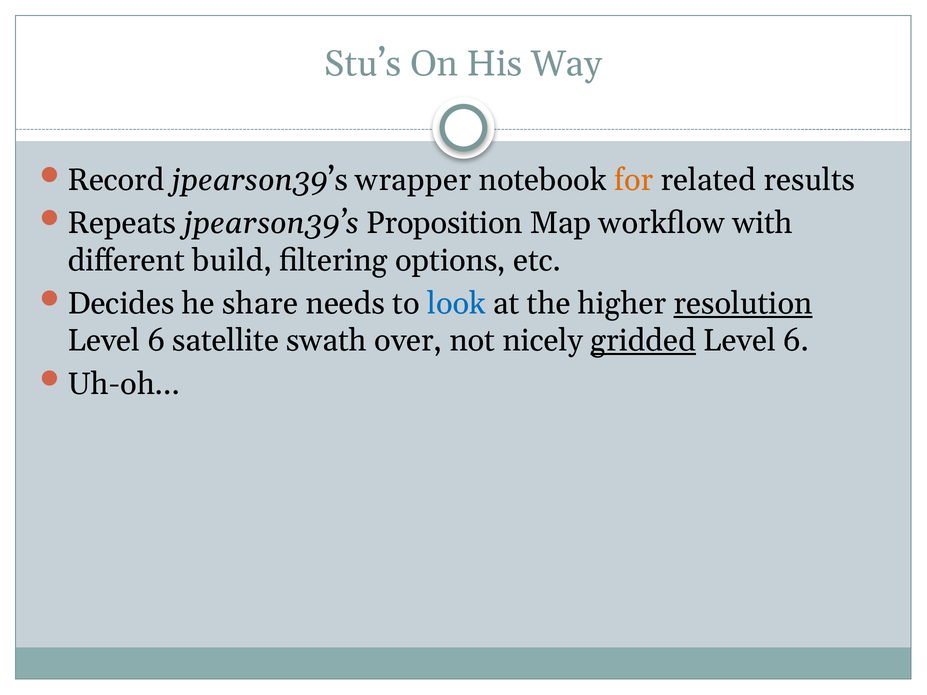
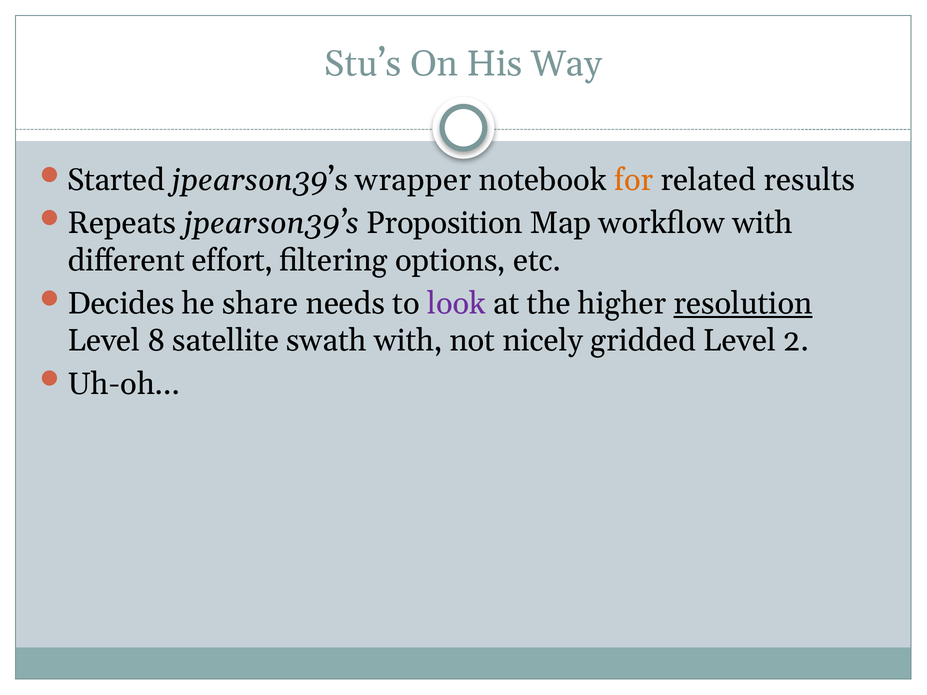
Record: Record -> Started (116, 180)
build: build -> effort (232, 260)
look colour: blue -> purple (456, 304)
6: 6 -> 8 (156, 341)
swath over: over -> with (408, 341)
gridded underline: present -> none (643, 341)
6: 6 -> 2 (796, 341)
